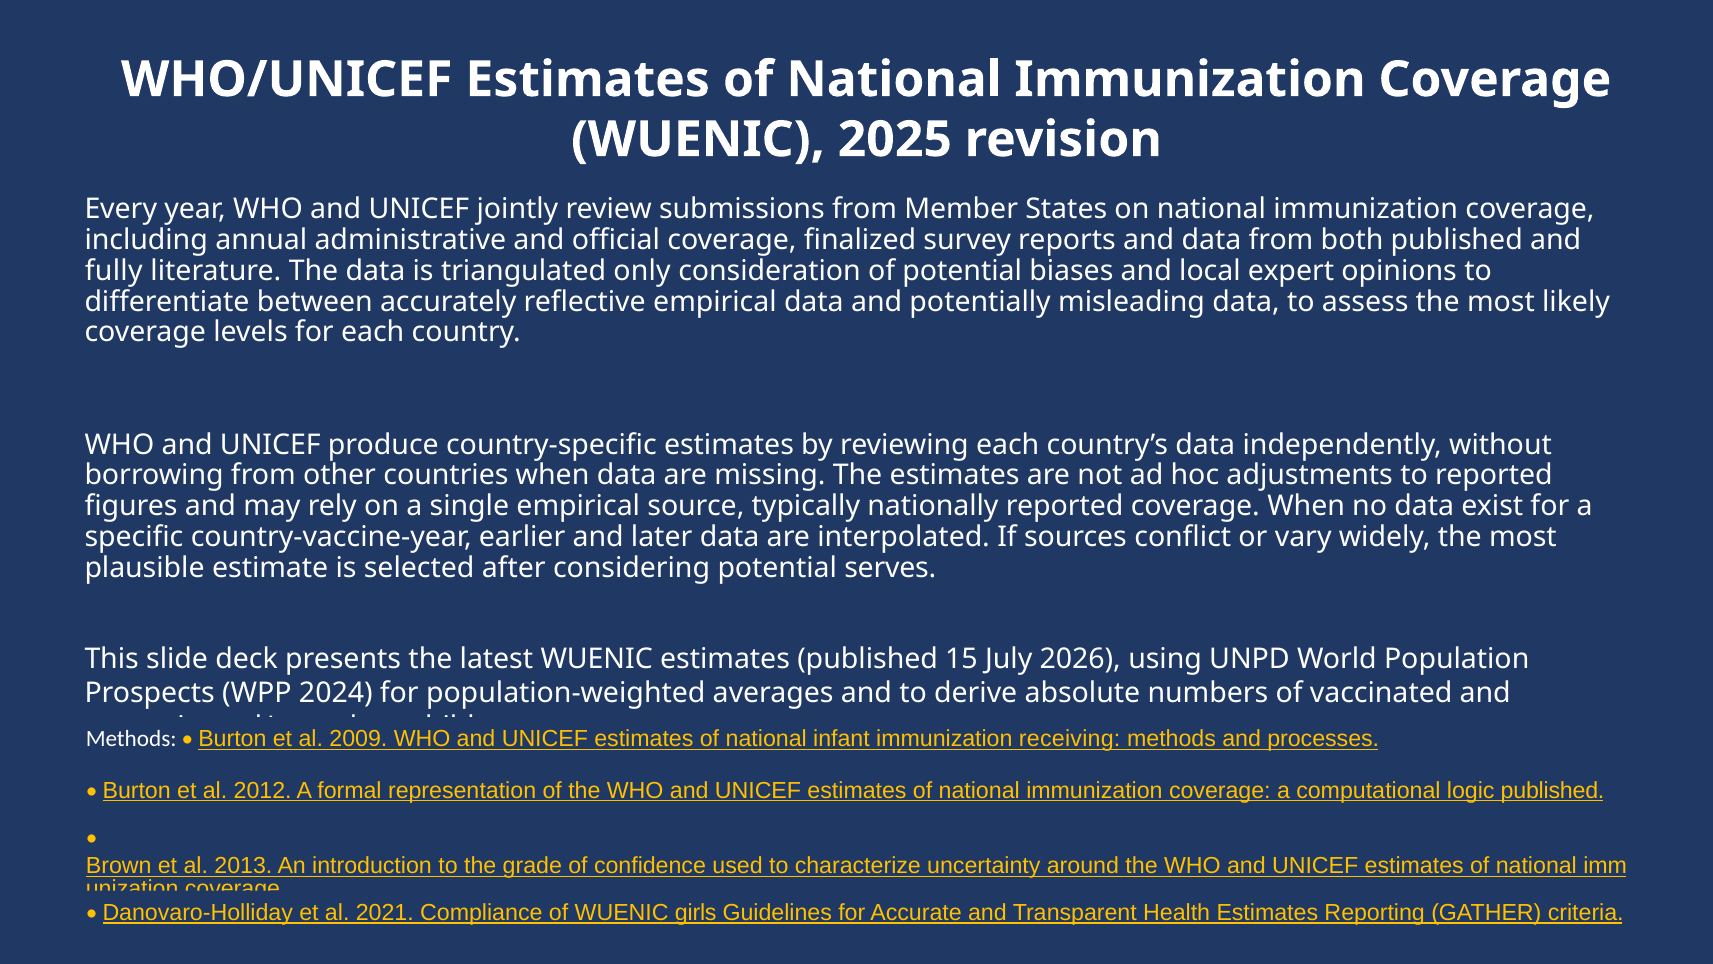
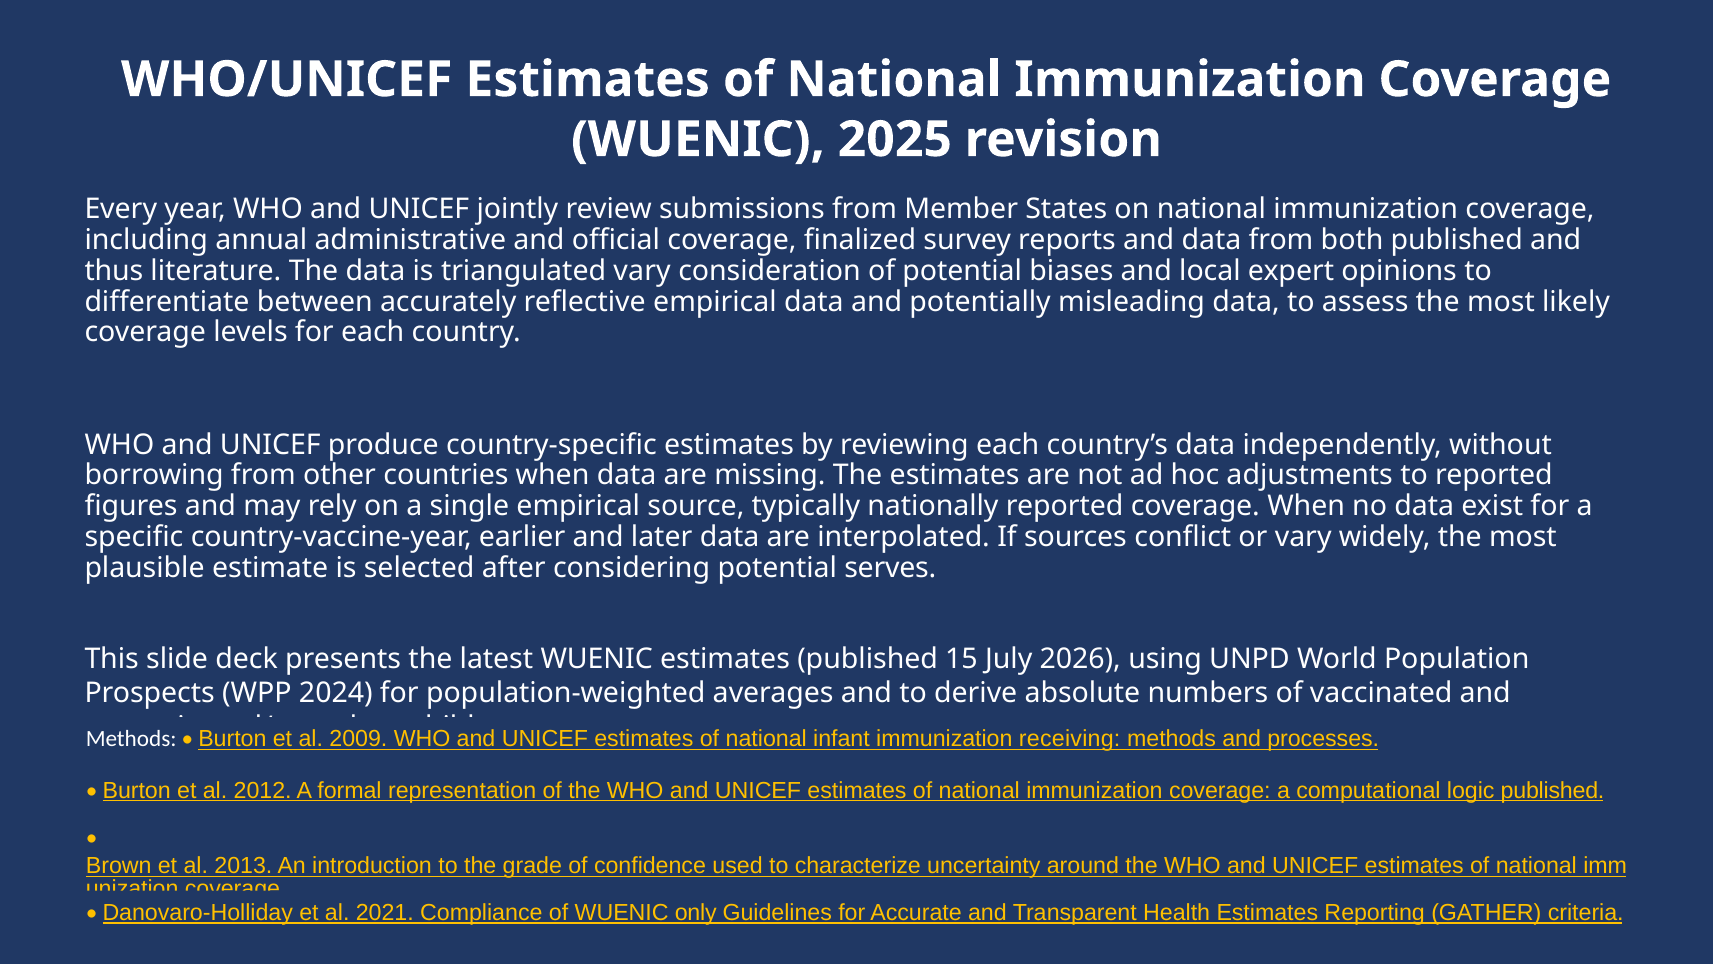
fully: fully -> thus (114, 271)
triangulated only: only -> vary (642, 271)
girls: girls -> only (696, 912)
